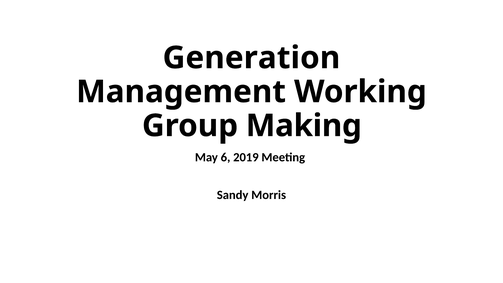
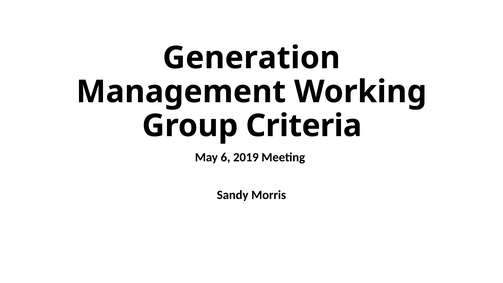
Making: Making -> Criteria (304, 126)
